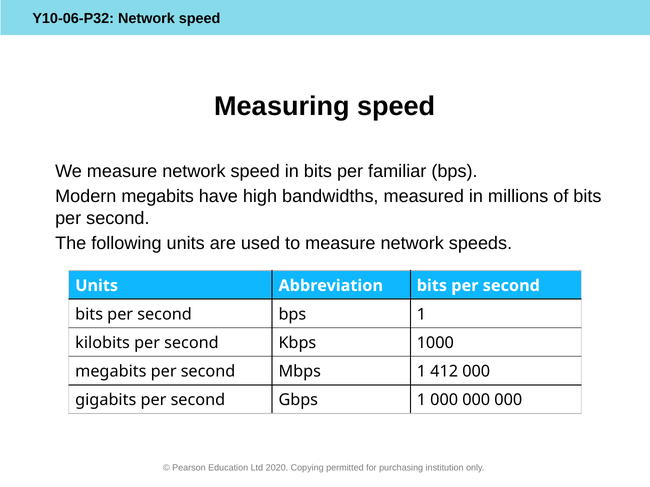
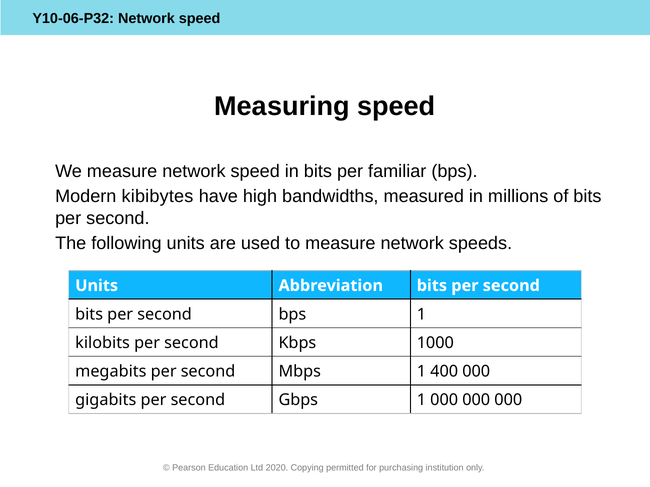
Modern megabits: megabits -> kibibytes (157, 197)
412: 412 -> 400 (444, 372)
